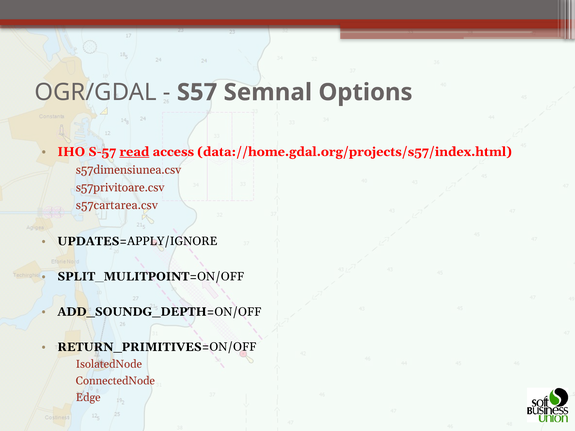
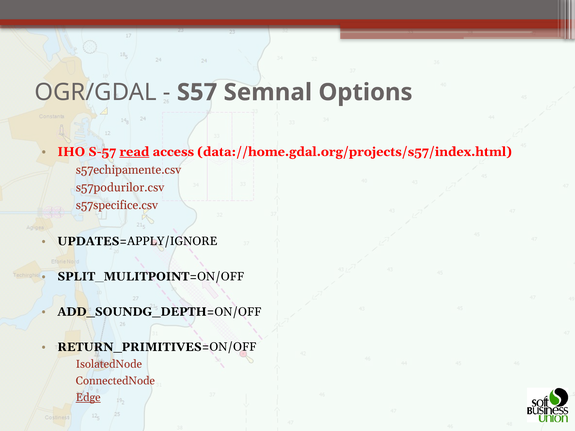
s57dimensiunea.csv: s57dimensiunea.csv -> s57echipamente.csv (128, 170)
s57privitoare.csv: s57privitoare.csv -> s57podurilor.csv (120, 188)
s57cartarea.csv: s57cartarea.csv -> s57specifice.csv (117, 205)
Edge underline: none -> present (88, 398)
